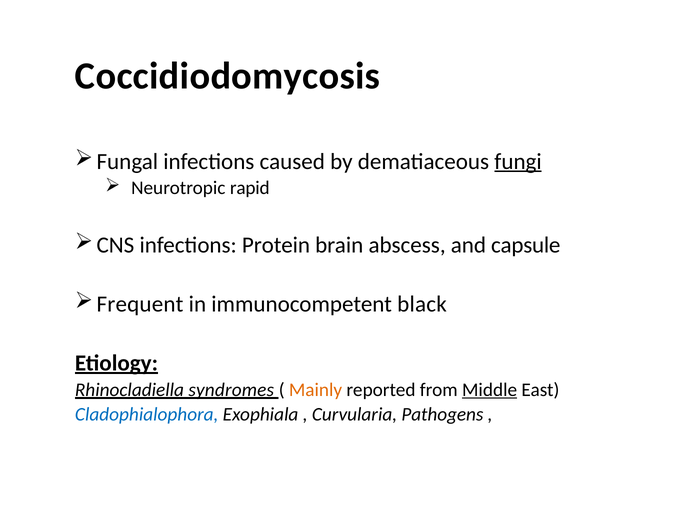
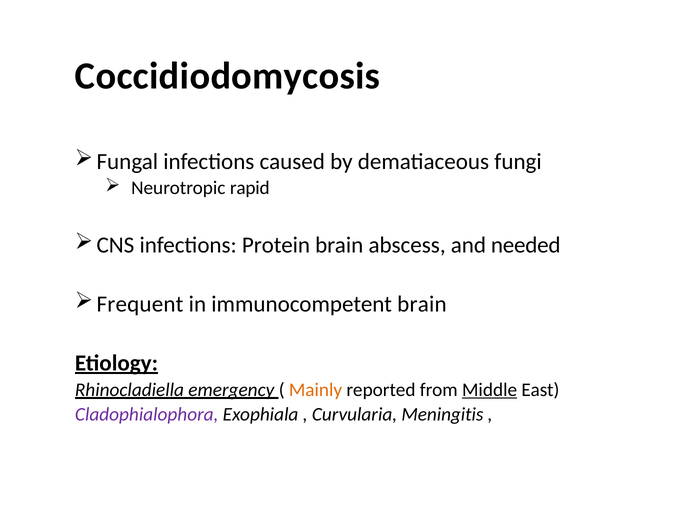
fungi underline: present -> none (518, 161)
capsule: capsule -> needed (526, 245)
immunocompetent black: black -> brain (422, 304)
syndromes: syndromes -> emergency (231, 390)
Cladophialophora colour: blue -> purple (147, 414)
Pathogens: Pathogens -> Meningitis (442, 414)
